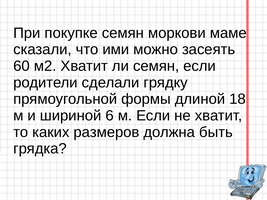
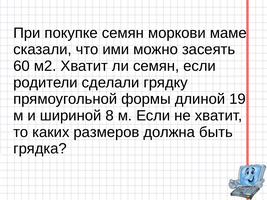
18: 18 -> 19 (238, 99)
6: 6 -> 8 (110, 116)
